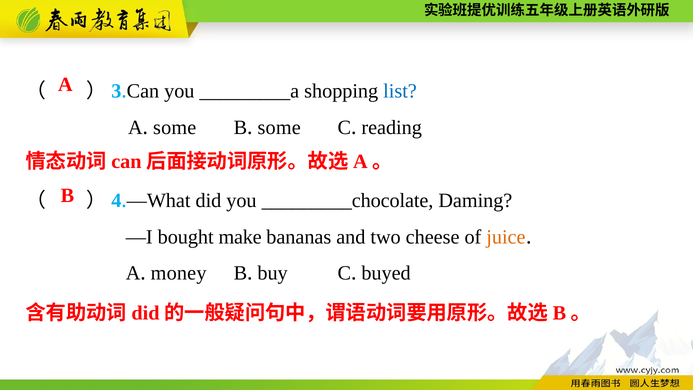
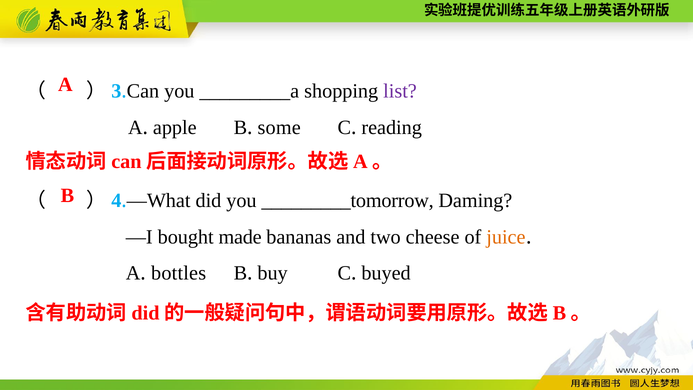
list colour: blue -> purple (400, 91)
some: some -> apple (175, 128)
_________chocolate: _________chocolate -> _________tomorrow (348, 200)
make: make -> made (240, 237)
money: money -> bottles (179, 273)
